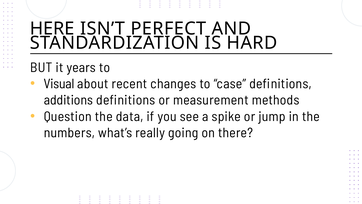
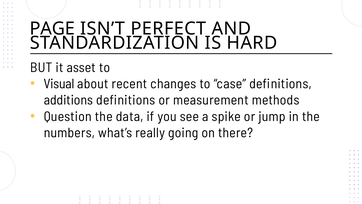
HERE: HERE -> PAGE (52, 29)
years: years -> asset (81, 67)
